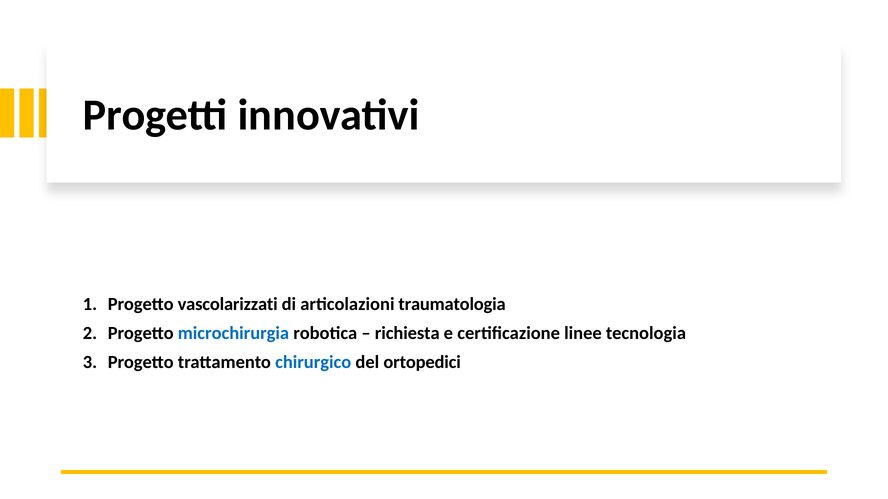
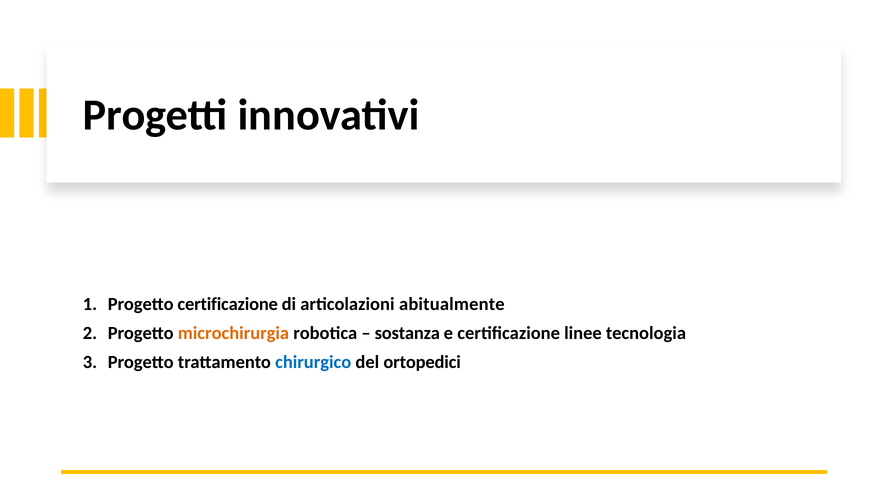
Progetto vascolarizzati: vascolarizzati -> certificazione (228, 304)
traumatologia: traumatologia -> abitualmente (452, 304)
microchirurgia colour: blue -> orange (233, 333)
richiesta: richiesta -> sostanza (407, 333)
